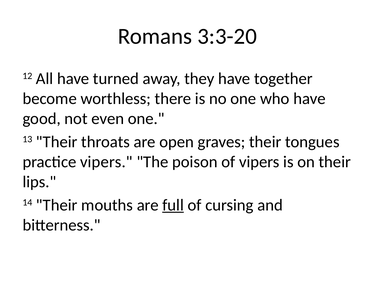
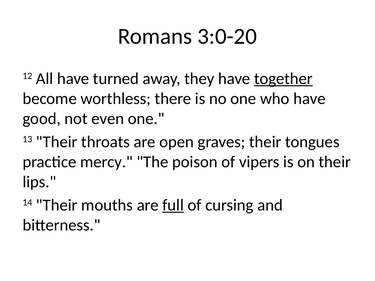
3:3-20: 3:3-20 -> 3:0-20 (227, 36)
together underline: none -> present (283, 79)
practice vipers: vipers -> mercy (106, 162)
